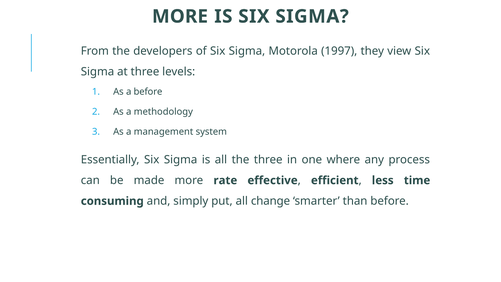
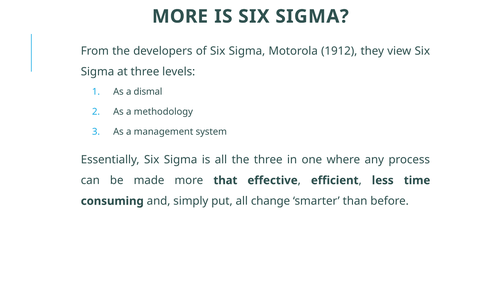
1997: 1997 -> 1912 (339, 51)
a before: before -> dismal (148, 92)
rate: rate -> that (225, 180)
